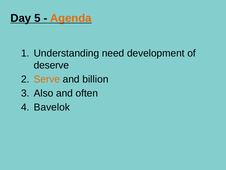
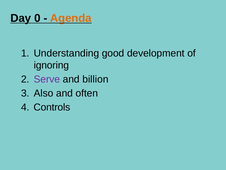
5: 5 -> 0 (37, 18)
need: need -> good (113, 53)
deserve: deserve -> ignoring (51, 65)
Serve colour: orange -> purple (47, 79)
Bavelok: Bavelok -> Controls (52, 107)
